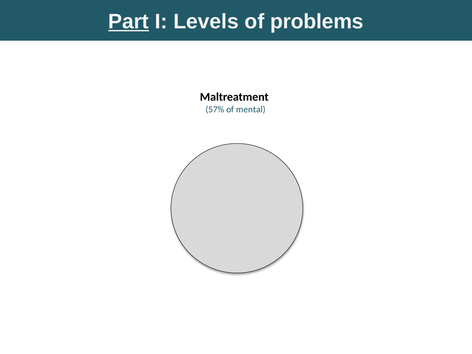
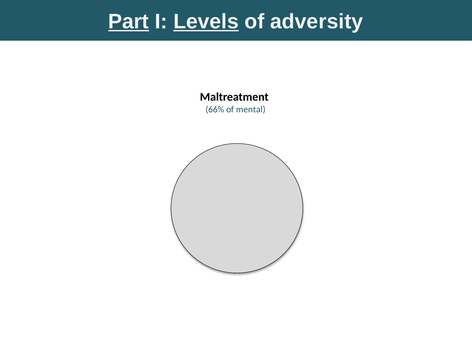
Levels underline: none -> present (206, 22)
problems: problems -> adversity (317, 22)
57%: 57% -> 66% (215, 109)
